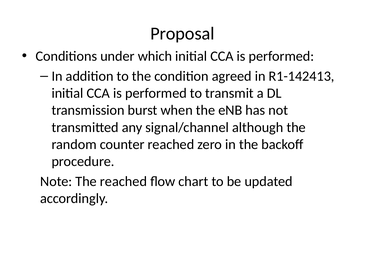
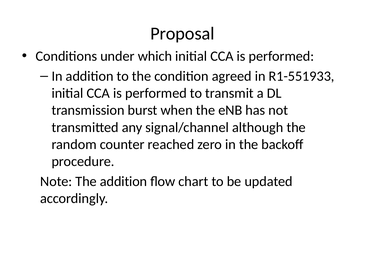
R1-142413: R1-142413 -> R1-551933 (302, 76)
The reached: reached -> addition (124, 181)
